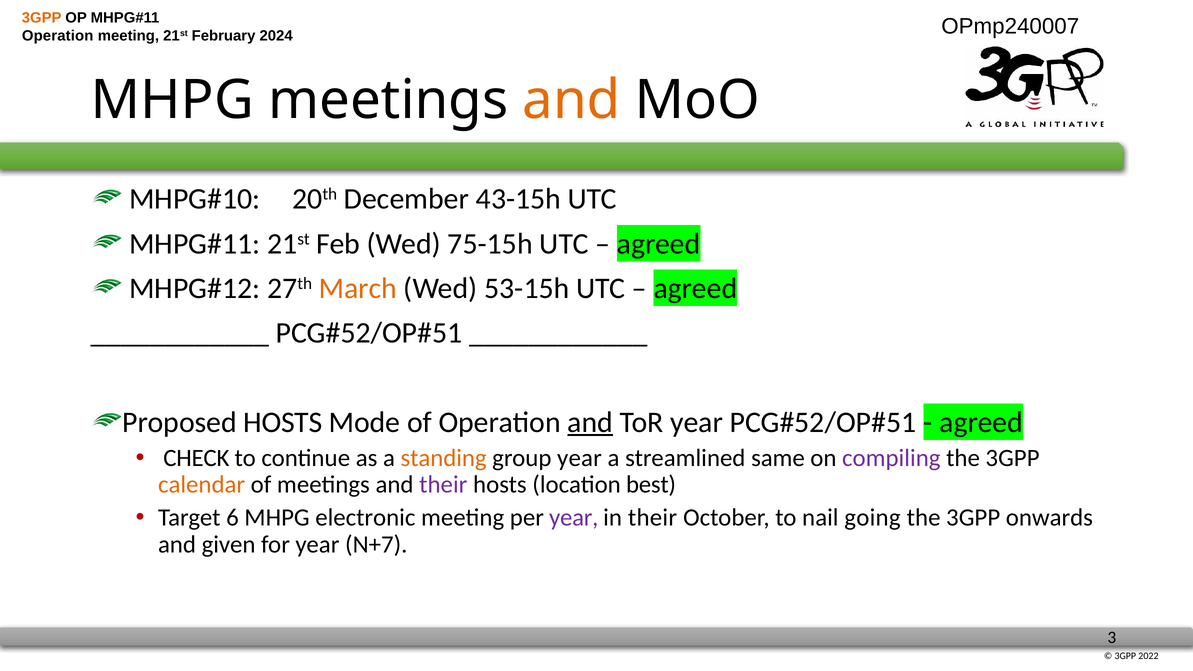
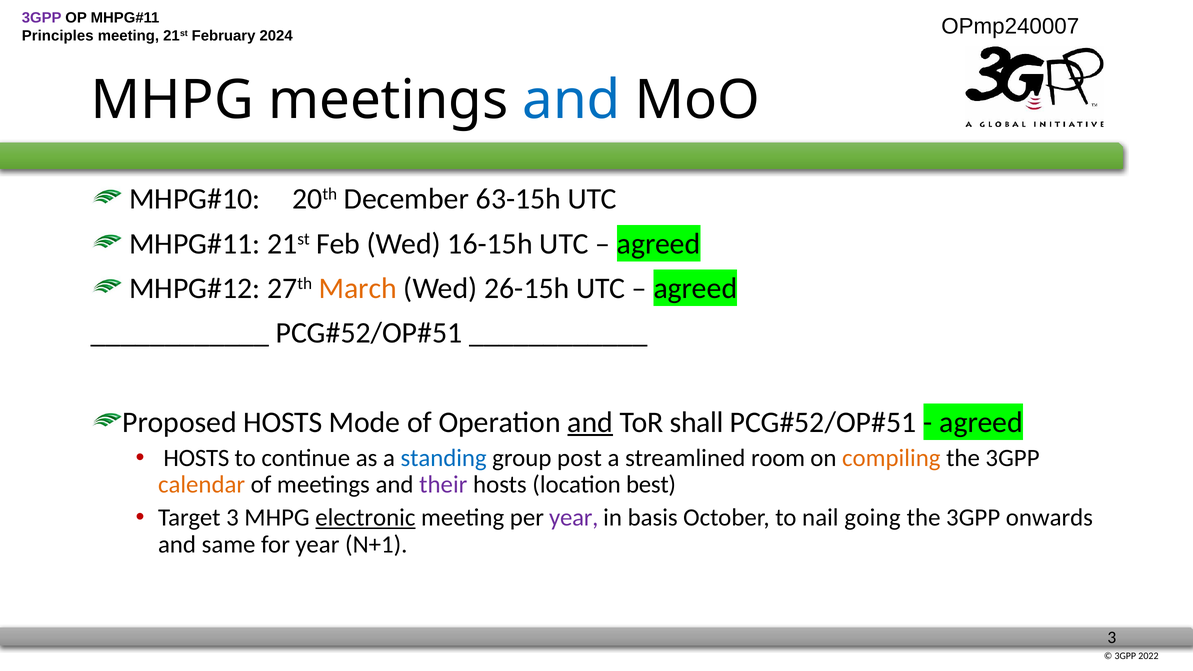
3GPP colour: orange -> purple (42, 18)
Operation: Operation -> Principles (58, 36)
and colour: orange -> blue (572, 100)
43-15h: 43-15h -> 63-15h (519, 199)
75-15h: 75-15h -> 16-15h (490, 244)
53-15h: 53-15h -> 26-15h (527, 288)
ToR year: year -> shall (697, 422)
CHECK: CHECK -> HOSTS (196, 458)
standing colour: orange -> blue (444, 458)
group year: year -> post (579, 458)
same: same -> room (778, 458)
compiling colour: purple -> orange (891, 458)
Target 6: 6 -> 3 (232, 518)
electronic underline: none -> present (365, 518)
in their: their -> basis (653, 518)
given: given -> same (229, 545)
N+7: N+7 -> N+1 (376, 545)
